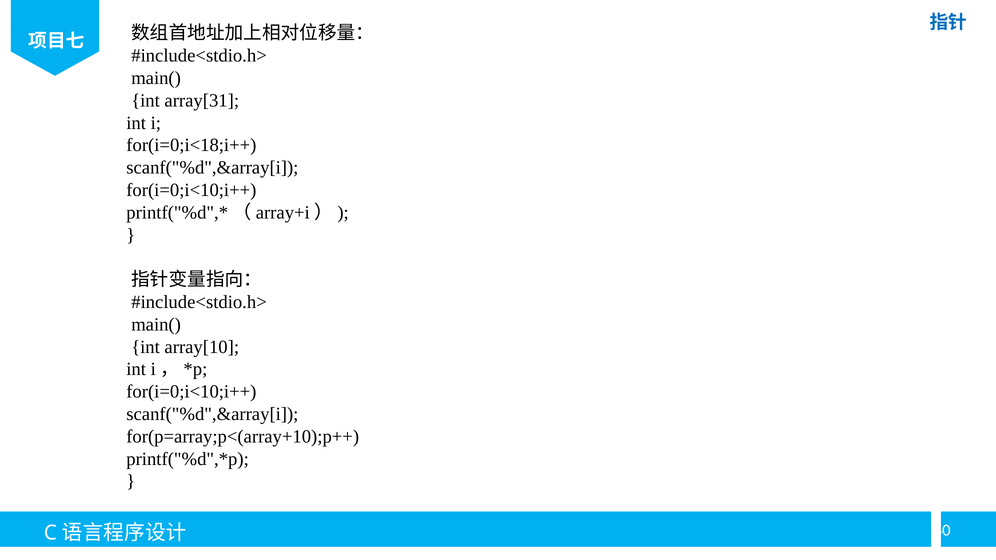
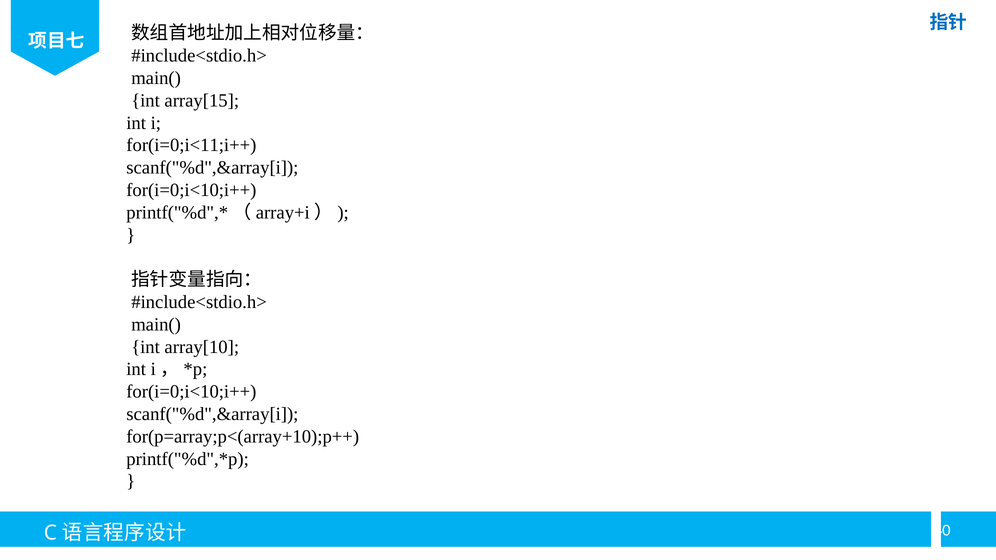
array[31: array[31 -> array[15 (202, 101)
for(i=0;i<18;i++: for(i=0;i<18;i++ -> for(i=0;i<11;i++ (191, 145)
